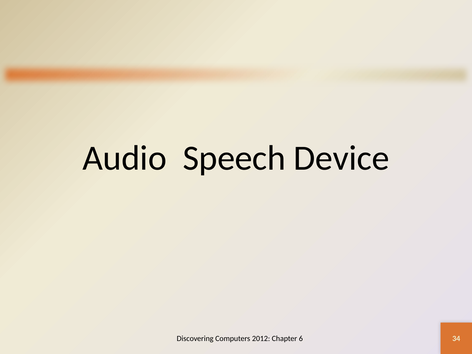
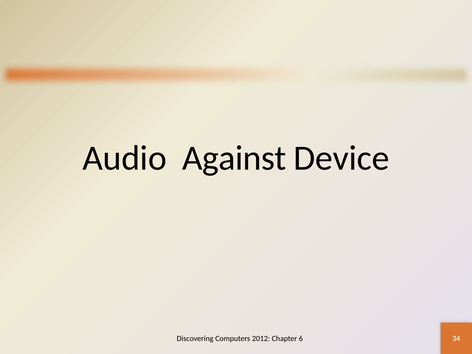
Speech: Speech -> Against (234, 158)
